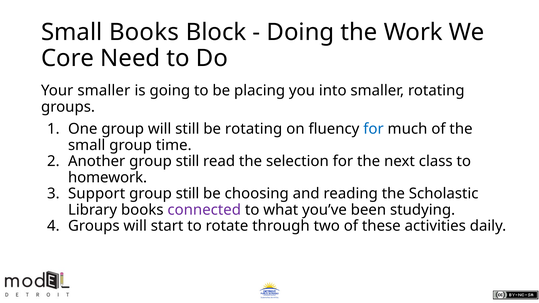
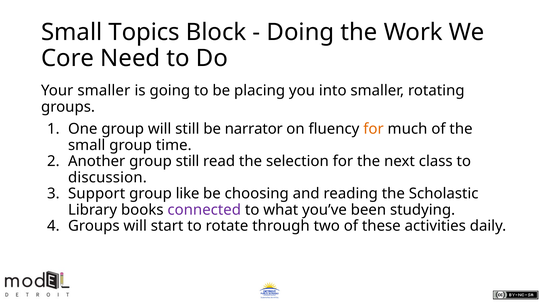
Small Books: Books -> Topics (144, 32)
be rotating: rotating -> narrator (254, 129)
for colour: blue -> orange (374, 129)
homework: homework -> discussion (107, 178)
still: still -> like (188, 194)
